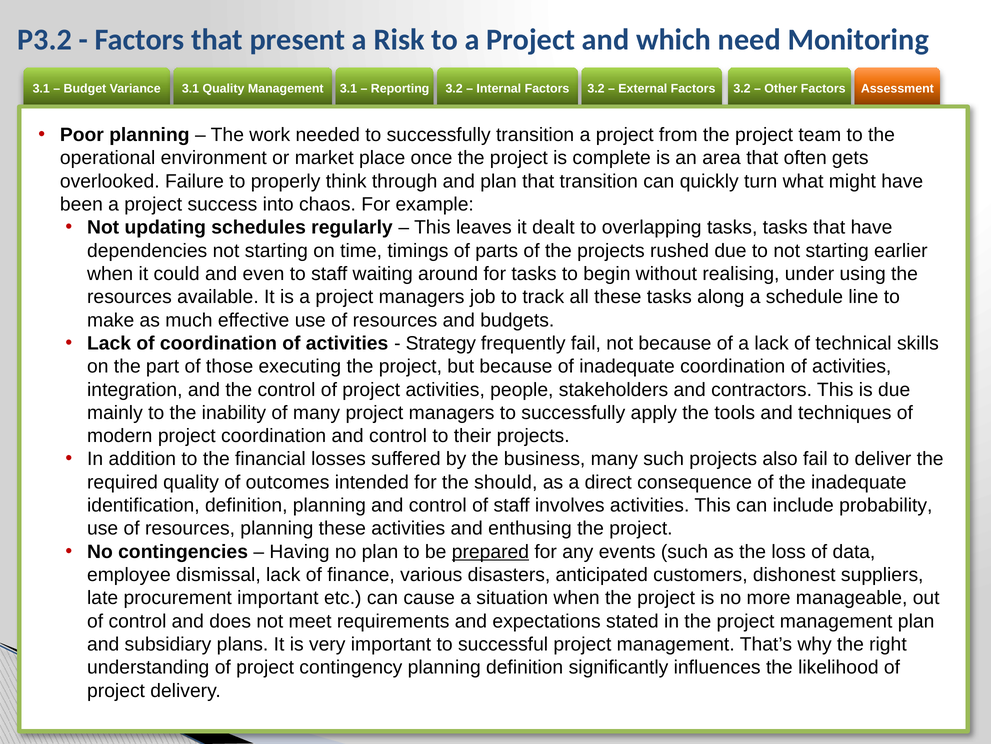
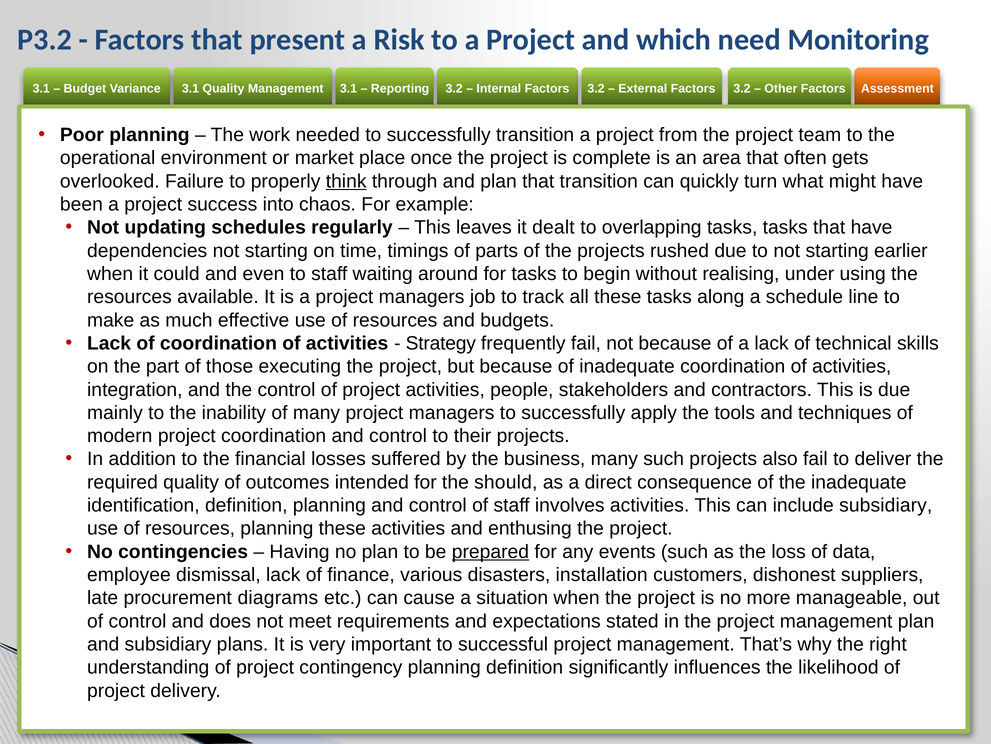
think underline: none -> present (346, 181)
include probability: probability -> subsidiary (886, 505)
anticipated: anticipated -> installation (602, 574)
procurement important: important -> diagrams (278, 597)
